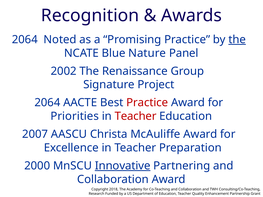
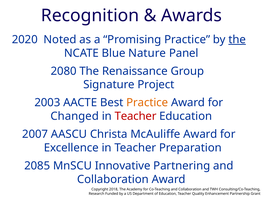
2064: 2064 -> 2020 (25, 40)
2002: 2002 -> 2080 (64, 71)
2064: 2064 -> 2003 (47, 103)
Practice colour: red -> orange (147, 103)
Priorities: Priorities -> Changed (75, 116)
2000: 2000 -> 2085 (37, 166)
Innovative underline: present -> none (123, 166)
